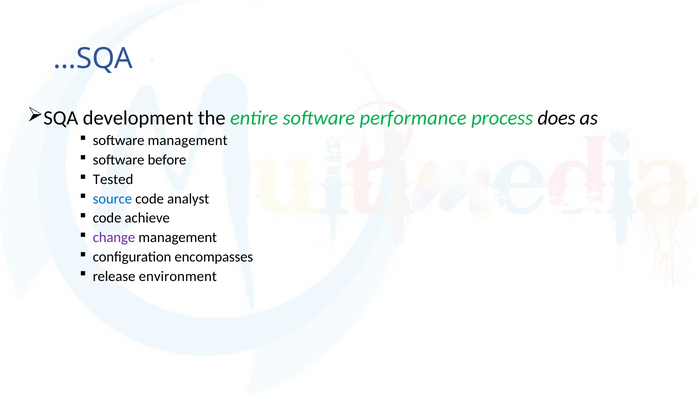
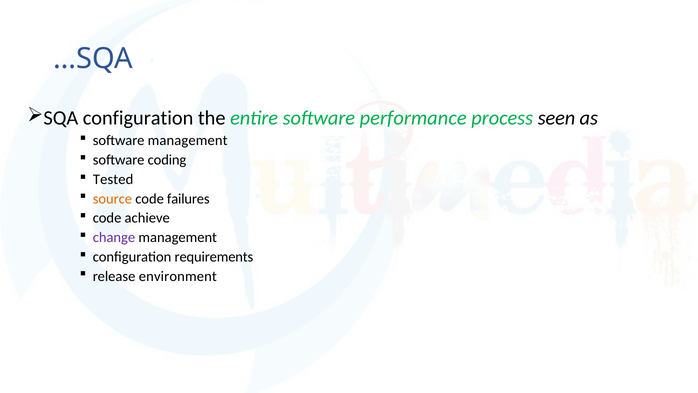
SQA development: development -> configuration (138, 118)
does: does -> seen (557, 118)
before: before -> coding (167, 160)
source colour: blue -> orange (112, 199)
analyst: analyst -> failures (188, 199)
encompasses: encompasses -> requirements (214, 257)
